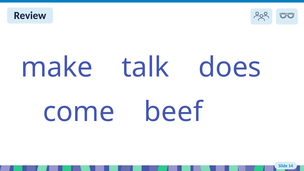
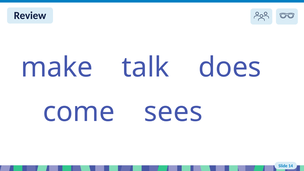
beef: beef -> sees (173, 112)
